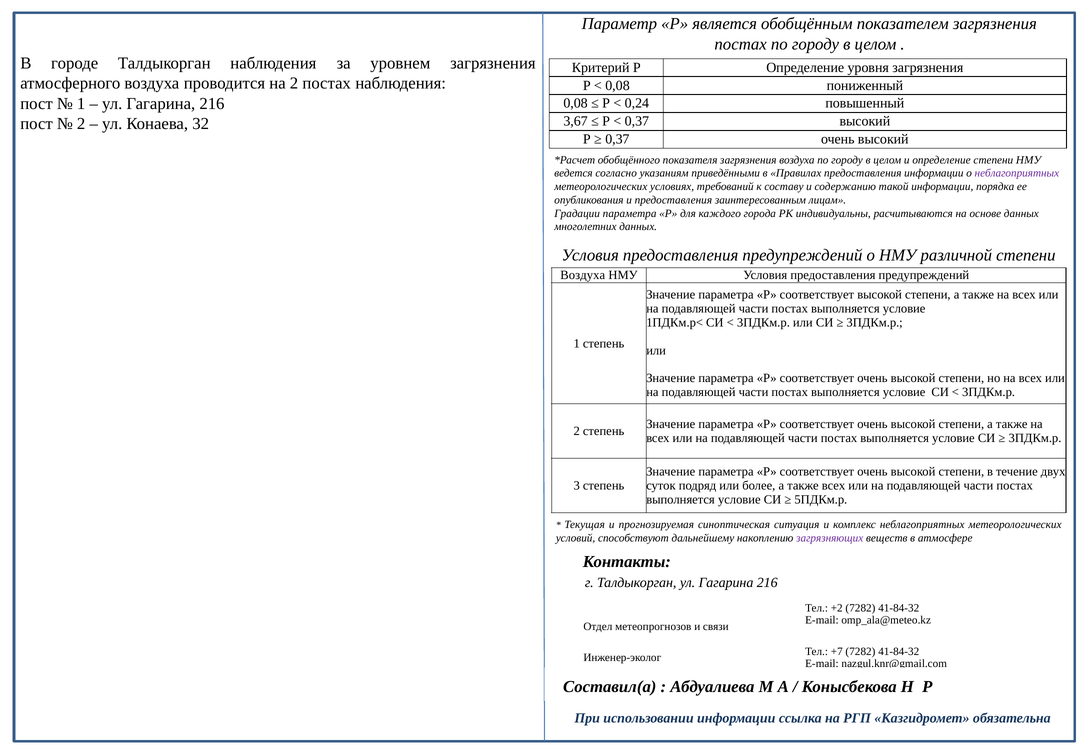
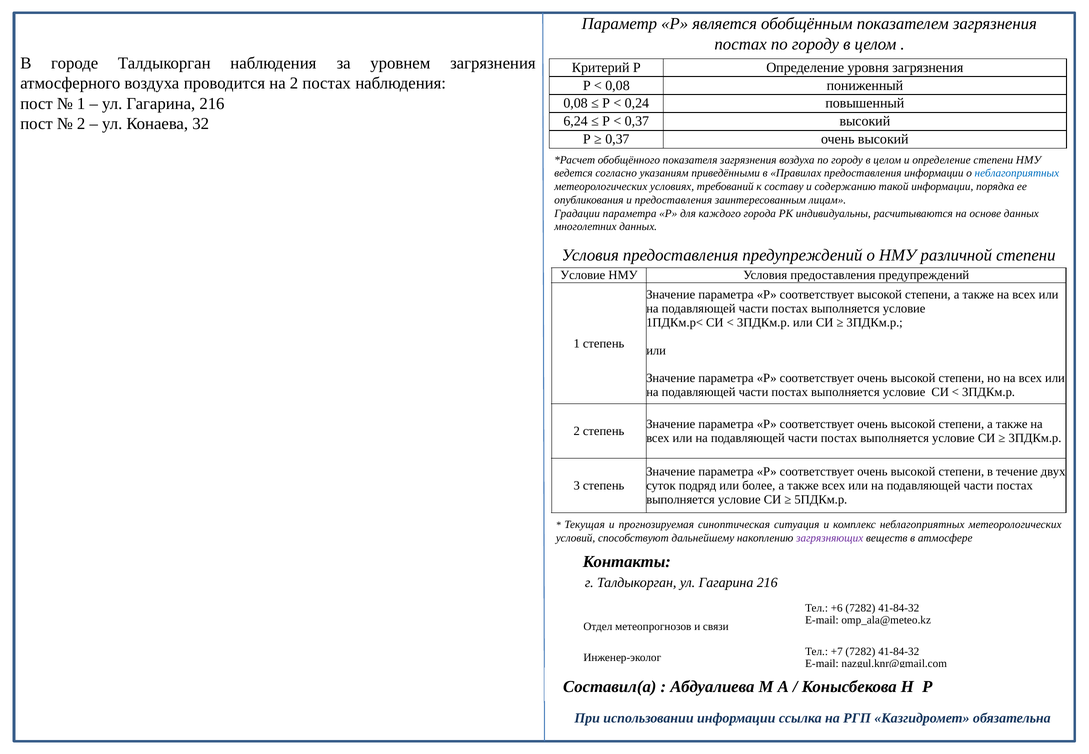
3,67: 3,67 -> 6,24 (576, 121)
неблагоприятных colour: purple -> blue (1017, 173)
Воздуха: Воздуха -> Условие (583, 275)
+2: +2 -> +6 (837, 608)
